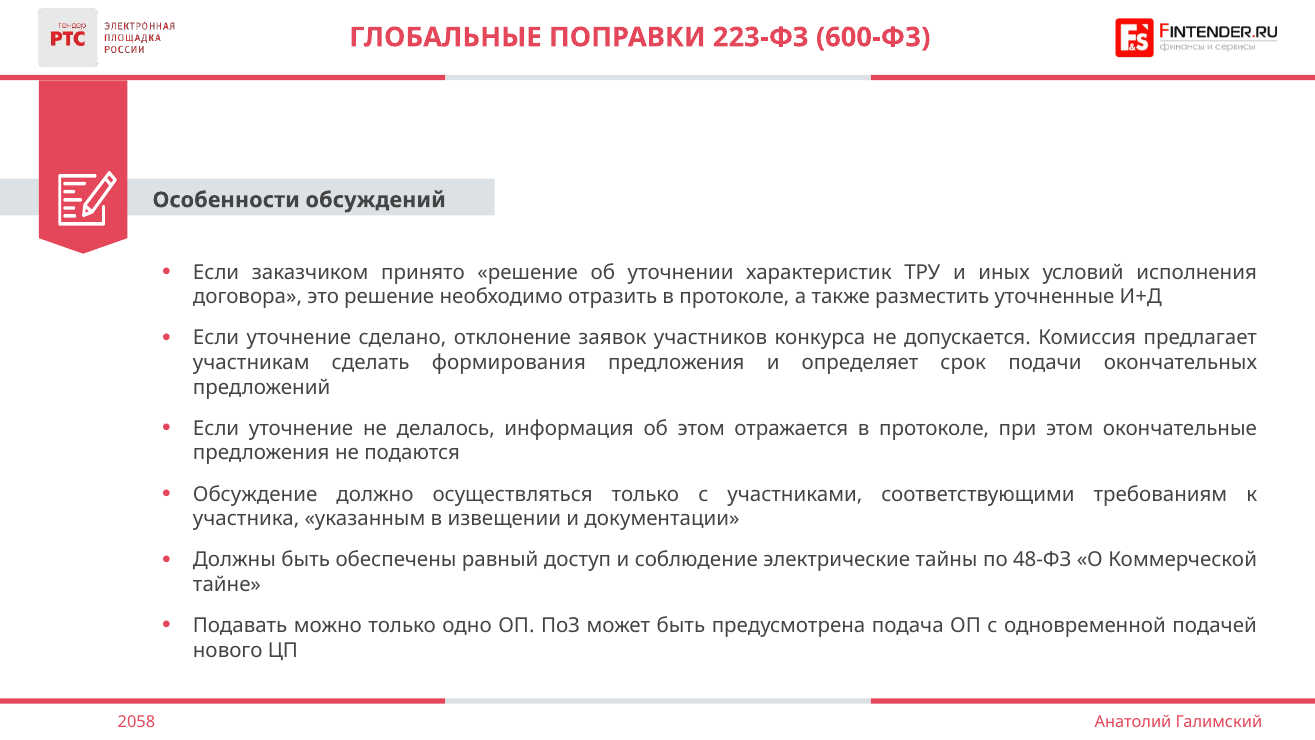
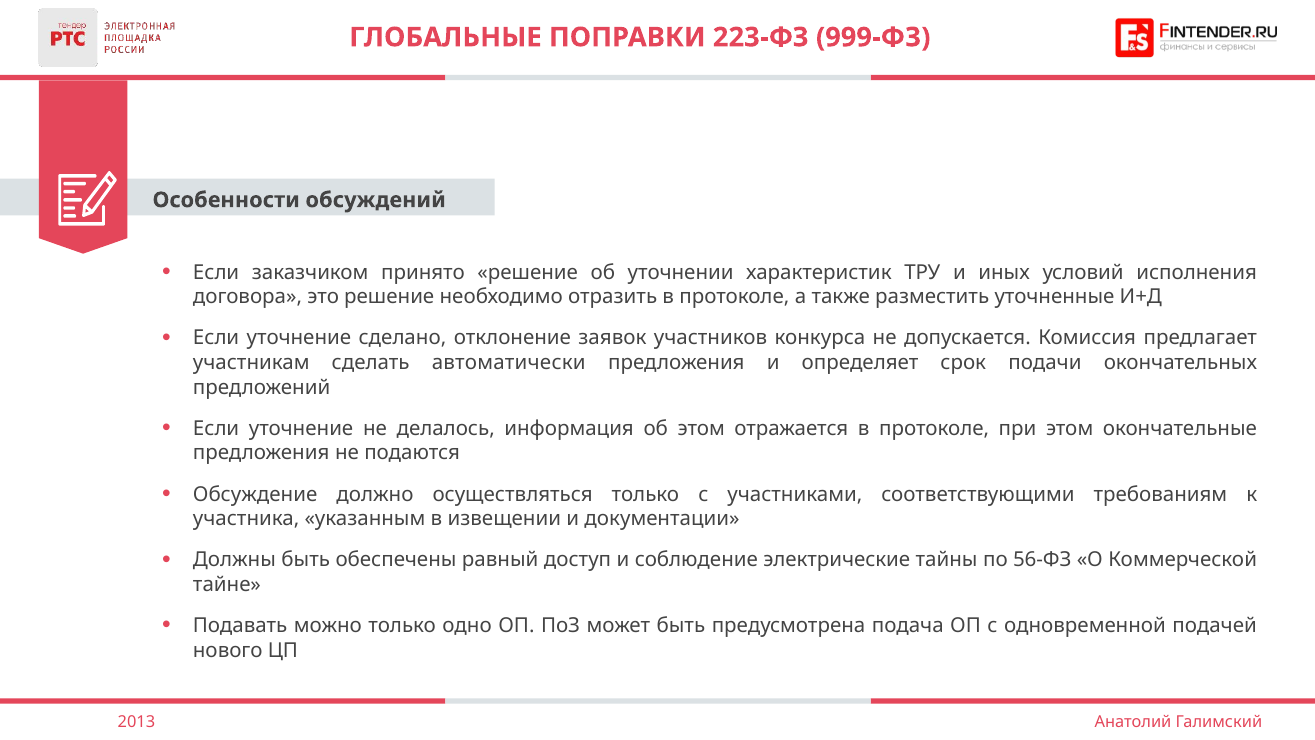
600-ФЗ: 600-ФЗ -> 999-ФЗ (873, 37)
формирования: формирования -> автоматически (509, 363)
48-ФЗ: 48-ФЗ -> 56-ФЗ (1042, 560)
2058: 2058 -> 2013 (136, 722)
